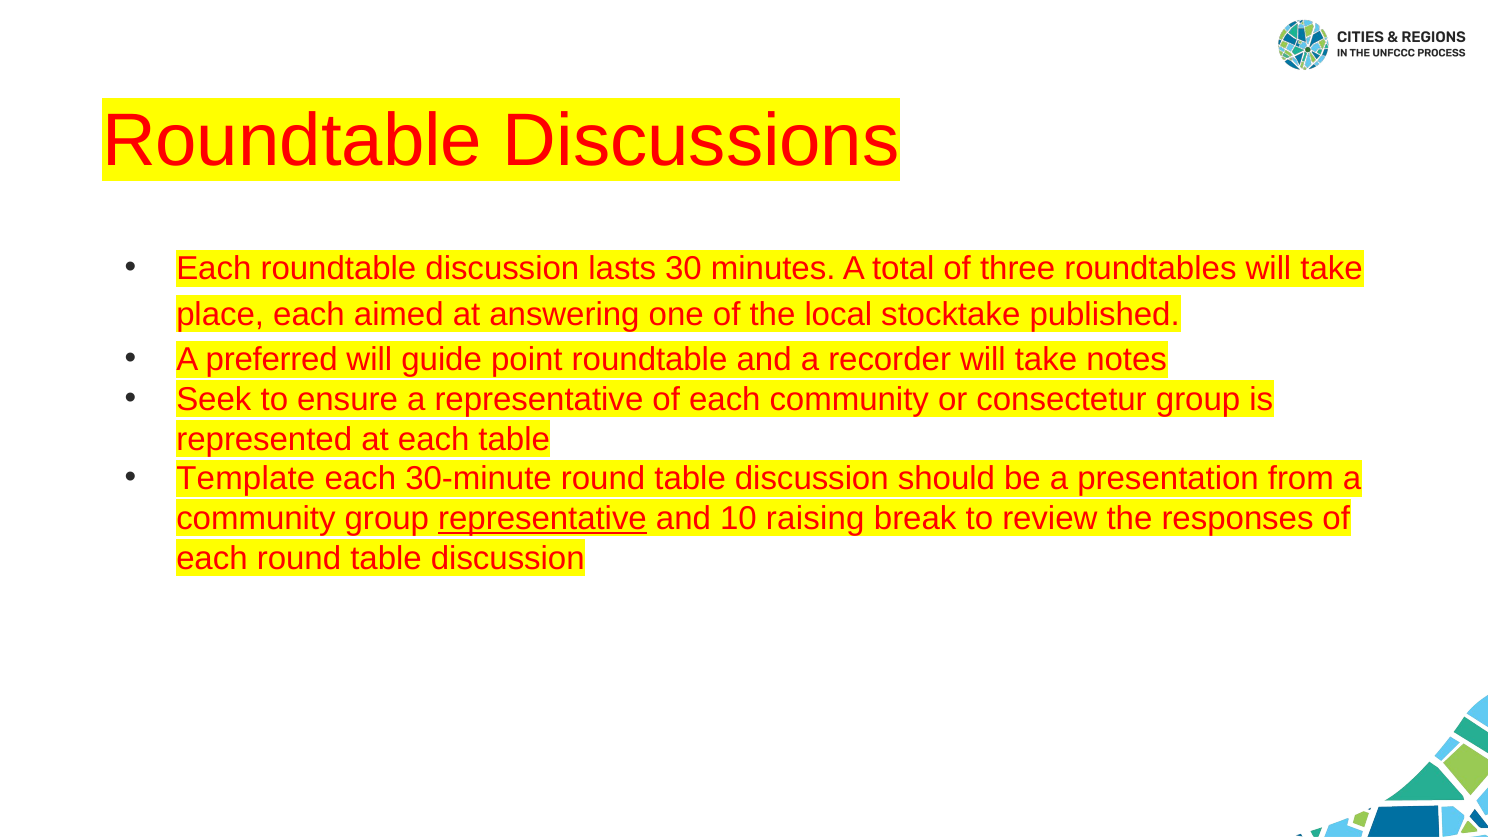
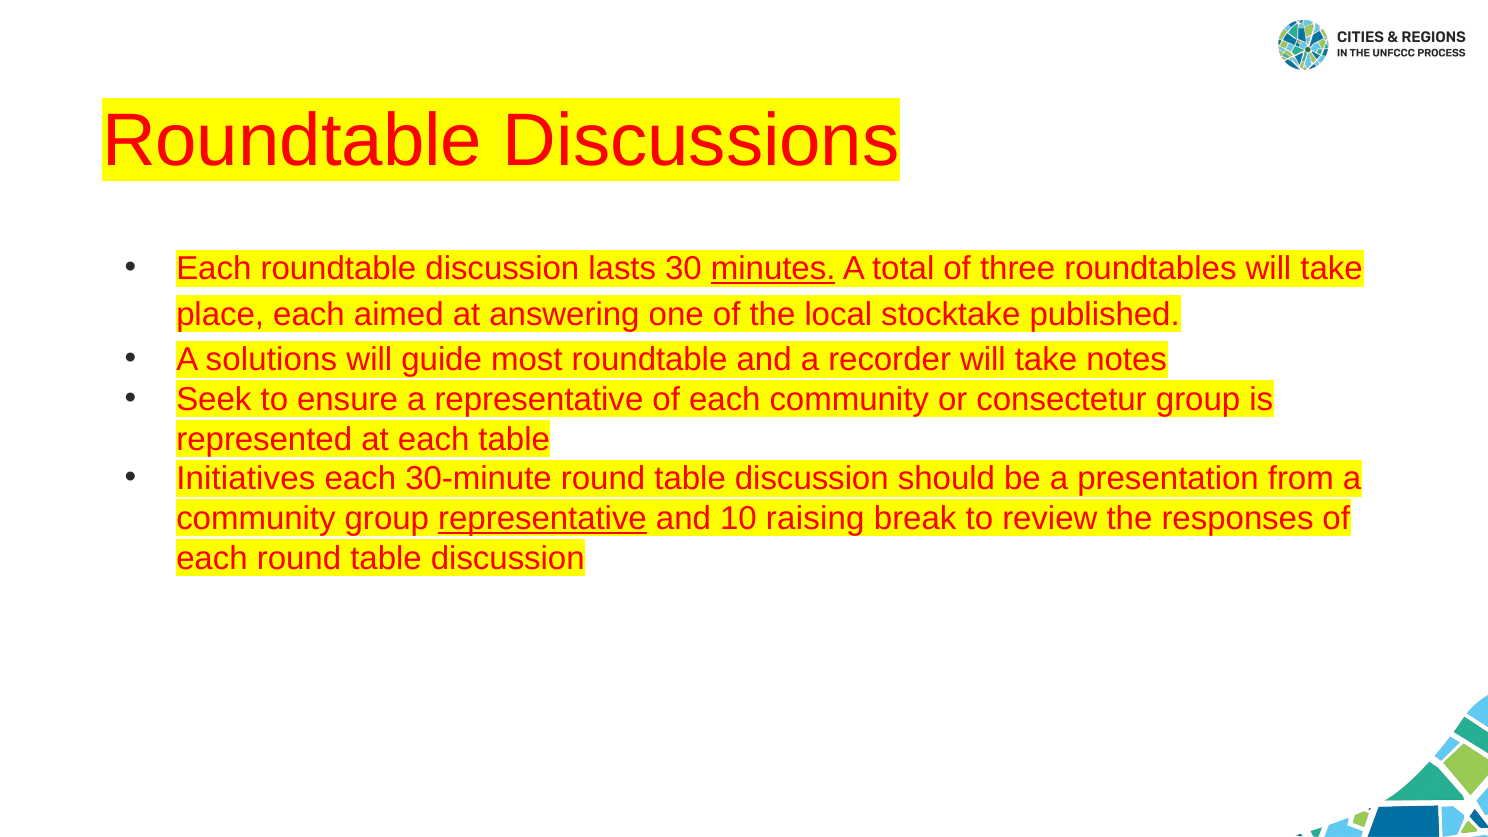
minutes underline: none -> present (773, 269)
preferred: preferred -> solutions (271, 360)
point: point -> most (527, 360)
Template: Template -> Initiatives (246, 479)
